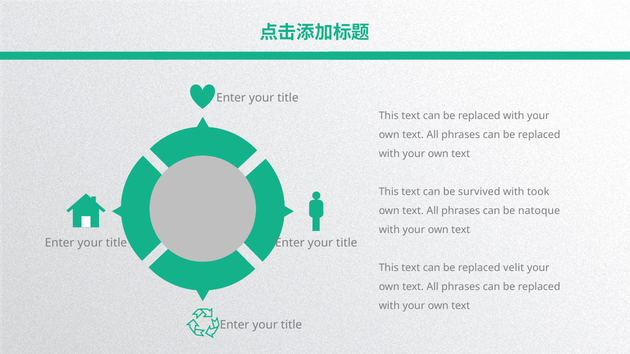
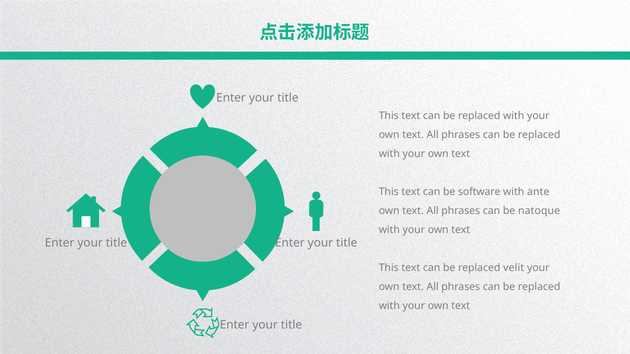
survived: survived -> software (479, 192)
took: took -> ante (538, 192)
